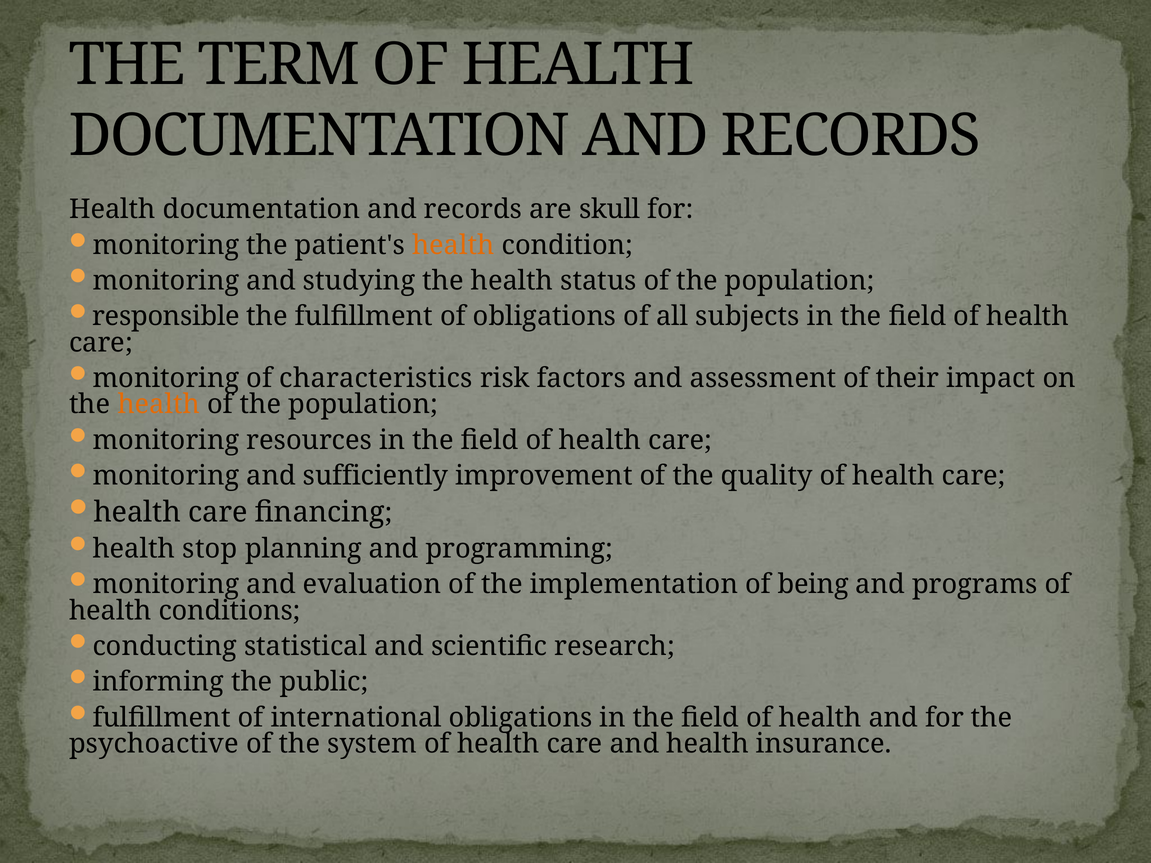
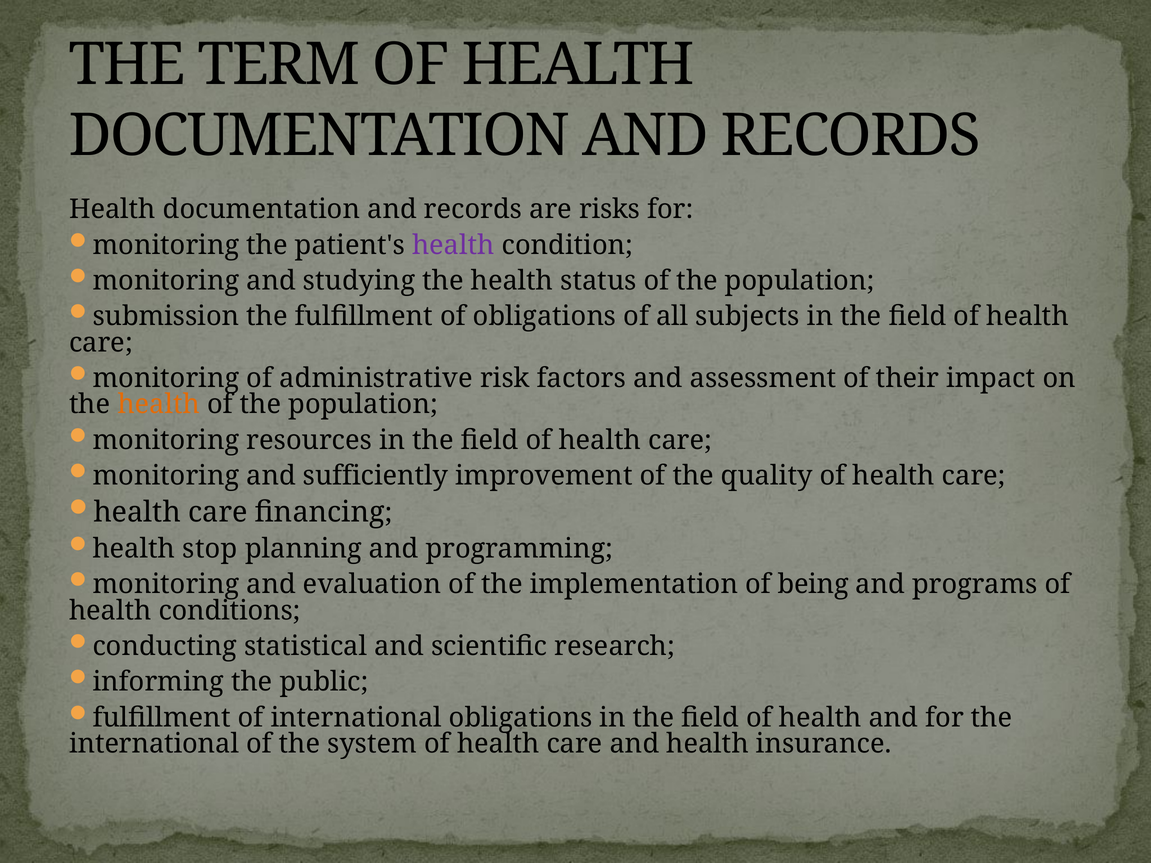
skull: skull -> risks (610, 209)
health colour: orange -> purple (453, 245)
responsible: responsible -> submission (166, 317)
characteristics: characteristics -> administrative (376, 378)
psychoactive: psychoactive -> international (154, 744)
